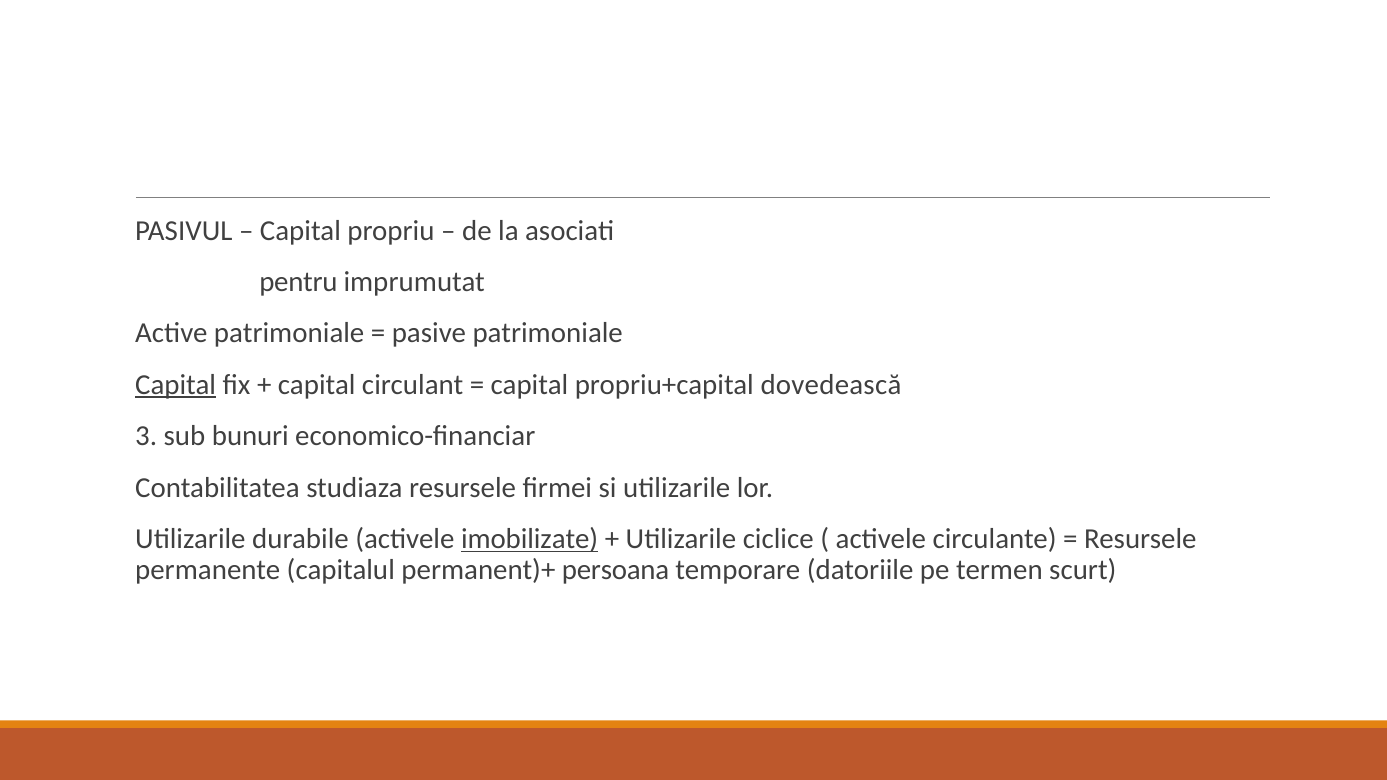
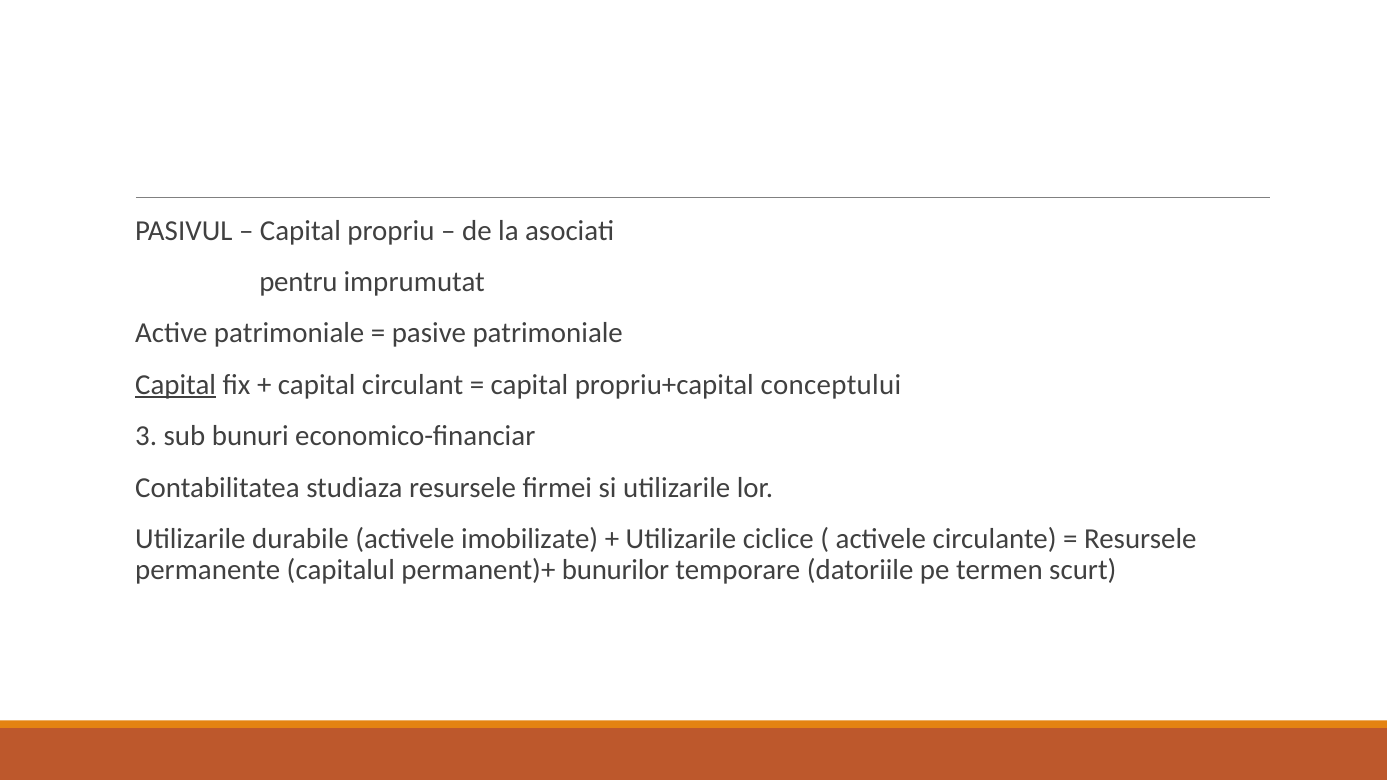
dovedească: dovedească -> conceptului (831, 385)
imobilizate underline: present -> none (530, 539)
persoana: persoana -> bunurilor (616, 570)
